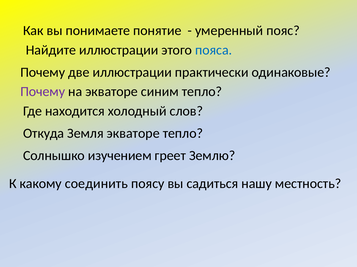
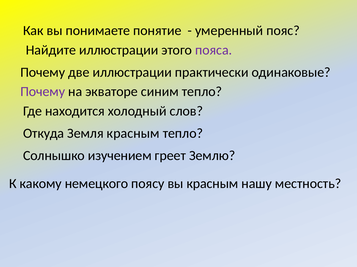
пояса colour: blue -> purple (214, 50)
Земля экваторе: экваторе -> красным (133, 134)
соединить: соединить -> немецкого (96, 184)
вы садиться: садиться -> красным (212, 184)
